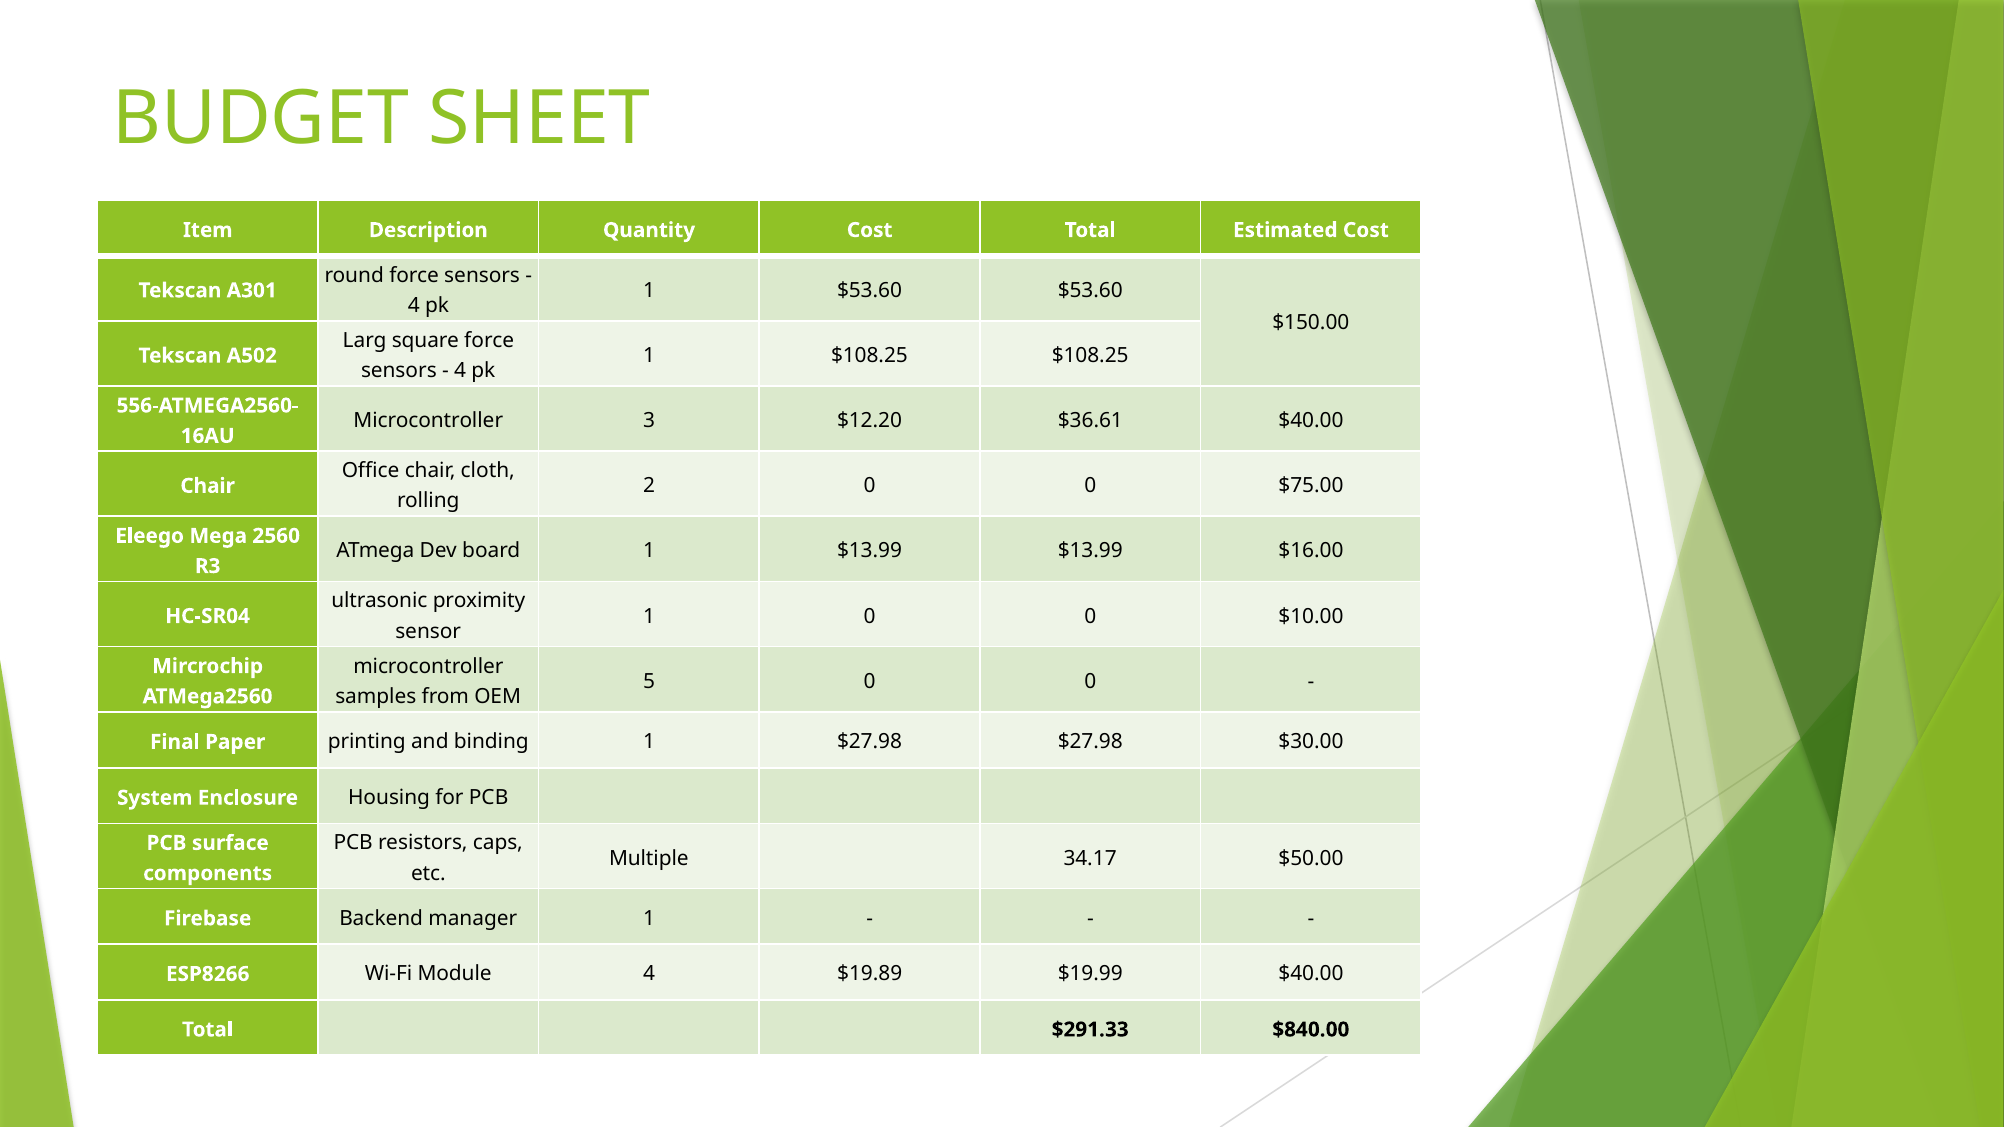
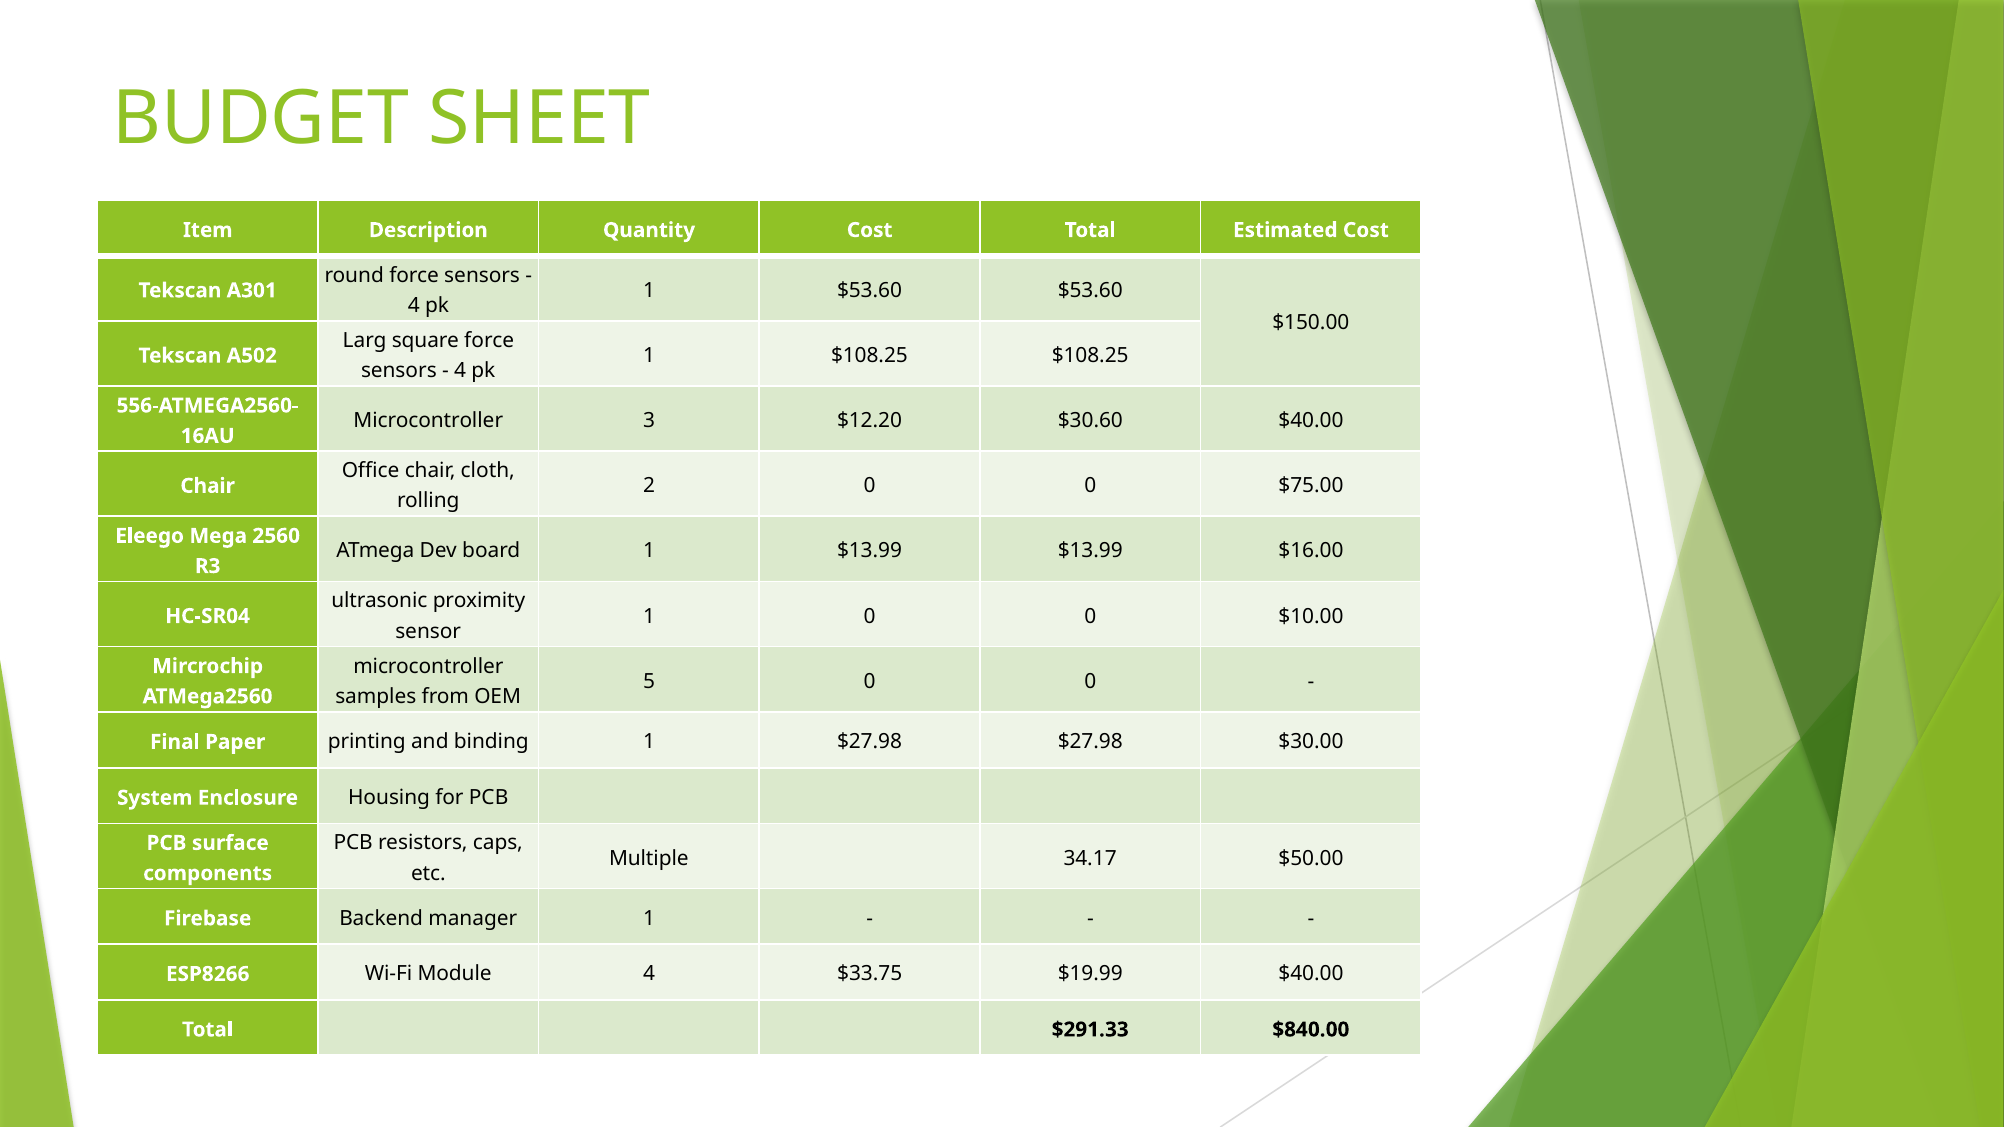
$36.61: $36.61 -> $30.60 (1090, 421)
$19.89: $19.89 -> $33.75 (870, 974)
